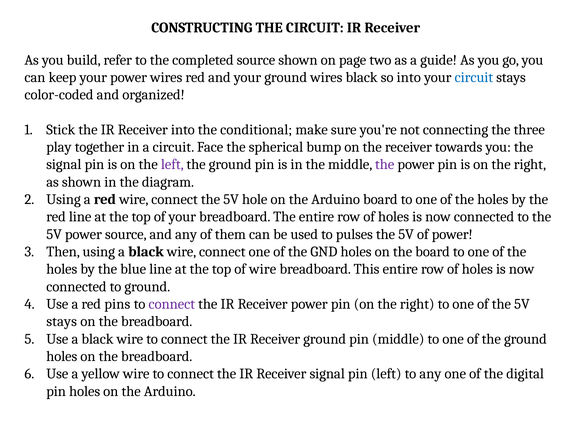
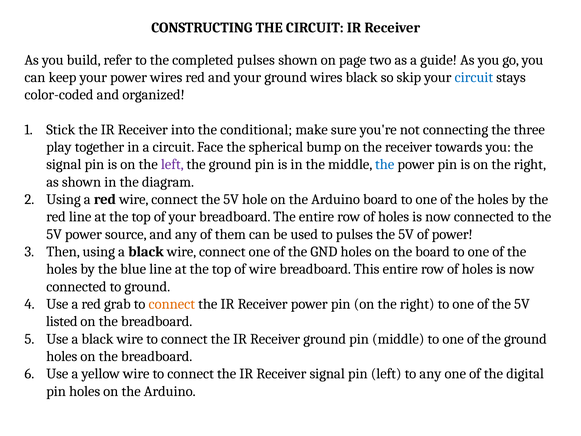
completed source: source -> pulses (256, 60)
so into: into -> skip (409, 77)
the colour: purple -> blue (385, 164)
pins: pins -> grab (117, 304)
connect colour: purple -> orange (172, 304)
stays: stays -> listed (62, 321)
